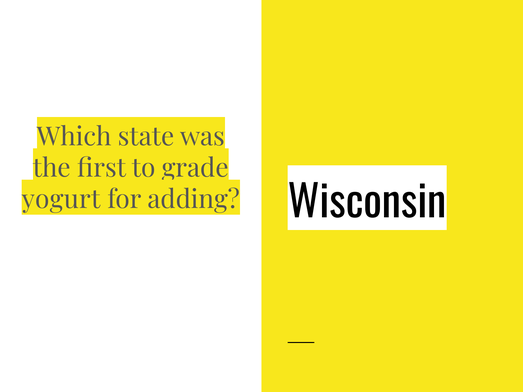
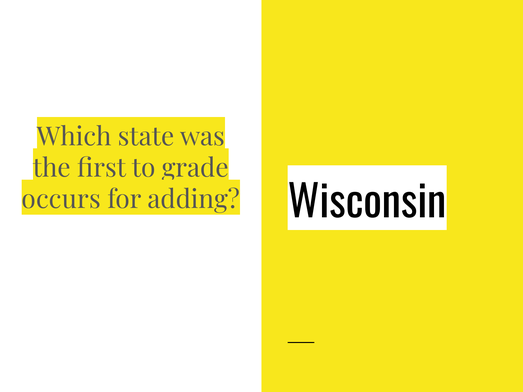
yogurt: yogurt -> occurs (61, 200)
